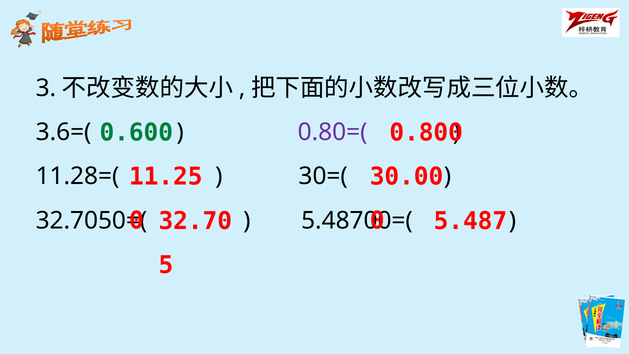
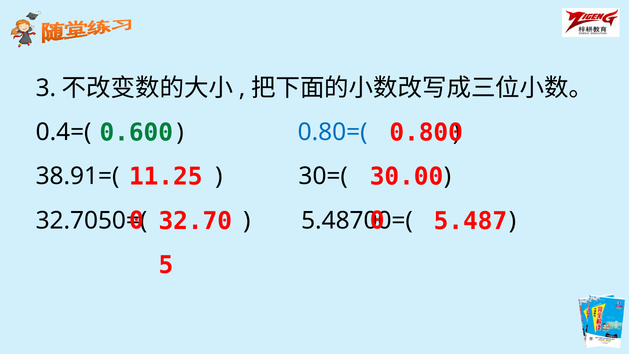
3.6=(: 3.6=( -> 0.4=( (64, 132)
0.80=( colour: purple -> blue (333, 132)
11.28=(: 11.28=( -> 38.91=( (78, 176)
